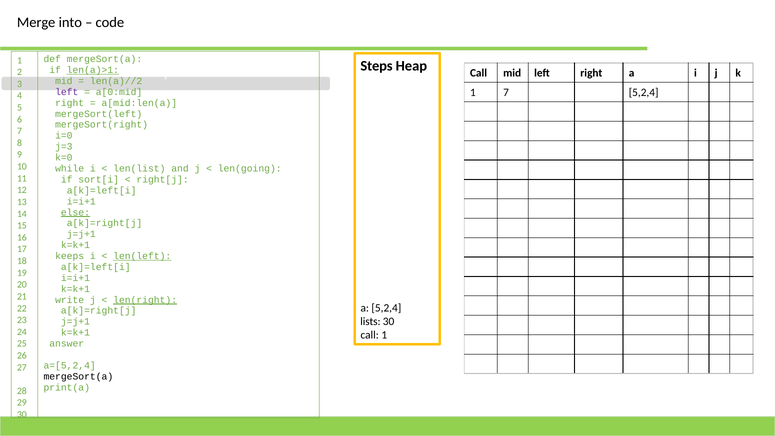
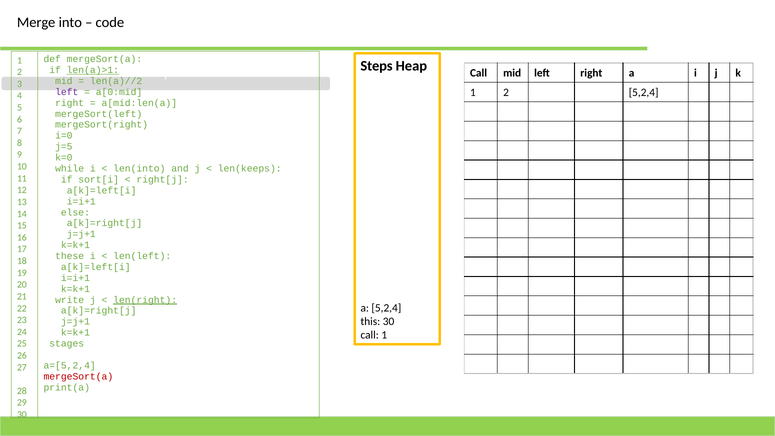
7: 7 -> 2 (506, 92)
j=3: j=3 -> j=5 (64, 147)
len(list: len(list -> len(into (139, 169)
len(going: len(going -> len(keeps (250, 169)
else underline: present -> none (75, 212)
keeps: keeps -> these (70, 256)
len(left underline: present -> none (142, 256)
lists: lists -> this (370, 322)
answer: answer -> stages (67, 344)
mergeSort(a colour: black -> red (78, 376)
